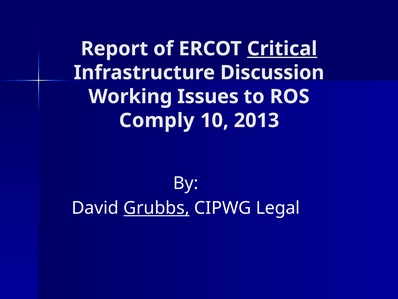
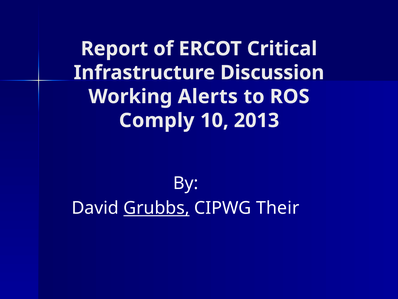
Critical underline: present -> none (282, 49)
Issues: Issues -> Alerts (208, 96)
Legal: Legal -> Their (278, 208)
